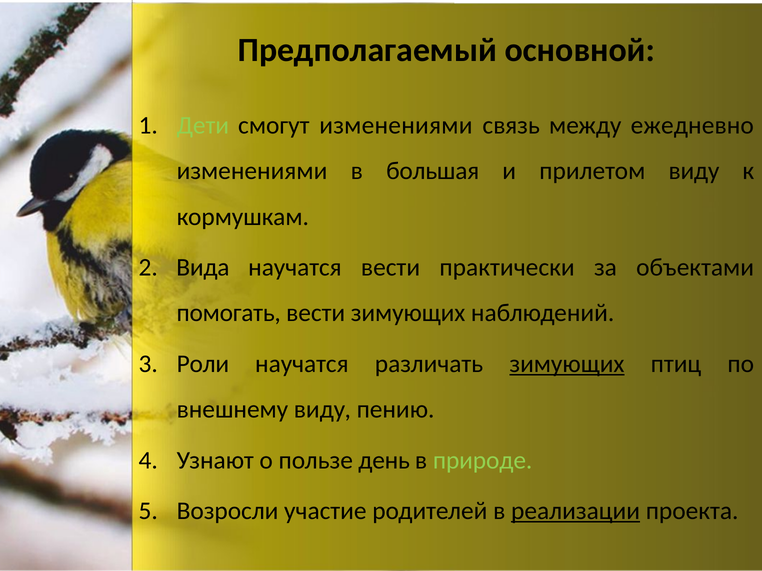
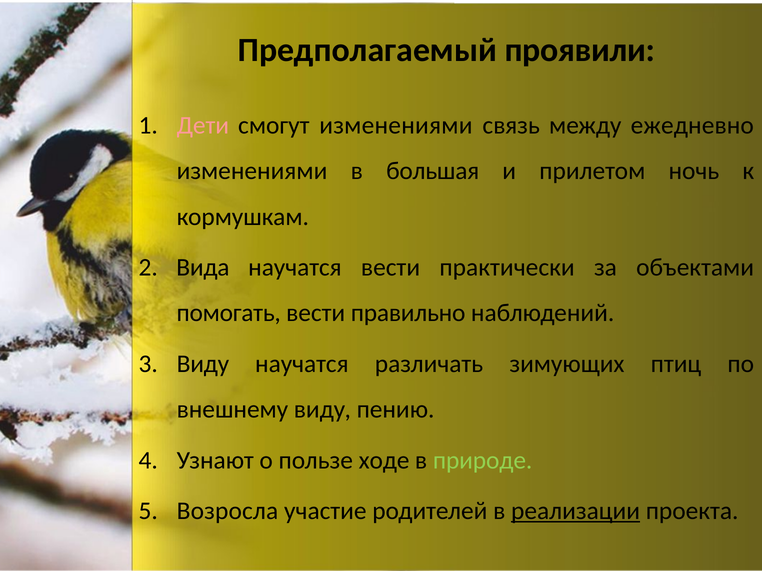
основной: основной -> проявили (580, 50)
Дети colour: light green -> pink (203, 125)
прилетом виду: виду -> ночь (694, 171)
вести зимующих: зимующих -> правильно (408, 313)
Роли: Роли -> Виду (203, 364)
зимующих underline: present -> none (567, 364)
день: день -> ходе (384, 461)
Возросли: Возросли -> Возросла (227, 511)
